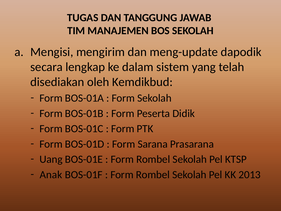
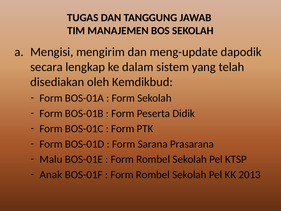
Uang: Uang -> Malu (51, 159)
